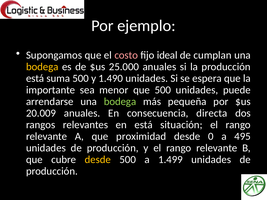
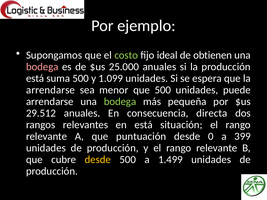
costo colour: pink -> light green (126, 55)
cumplan: cumplan -> obtienen (213, 55)
bodega colour: yellow -> pink (42, 67)
1.490: 1.490 -> 1.099 (111, 78)
importante: importante -> arrendarse (51, 90)
20.009: 20.009 -> 29.512 (41, 113)
proximidad: proximidad -> puntuación (141, 137)
495: 495 -> 399 (243, 137)
